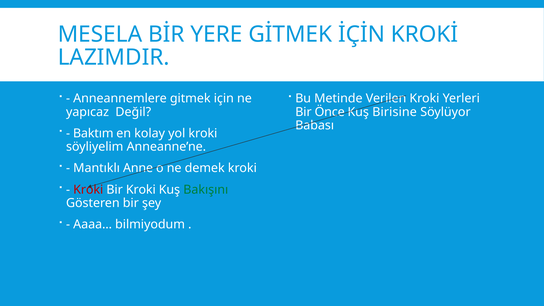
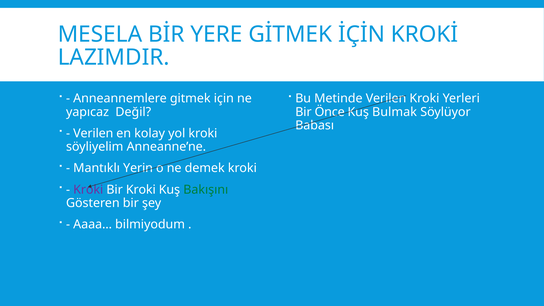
Birisine: Birisine -> Bulmak (395, 112)
Baktım: Baktım -> Verilen (93, 133)
Anne: Anne -> Yerin (138, 168)
Kroki colour: red -> purple (88, 190)
